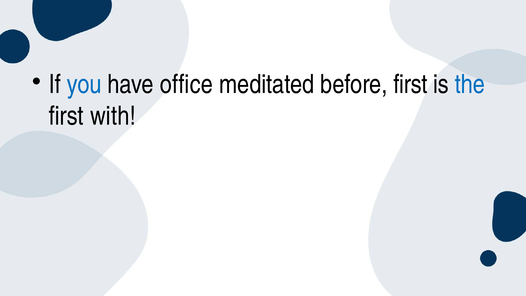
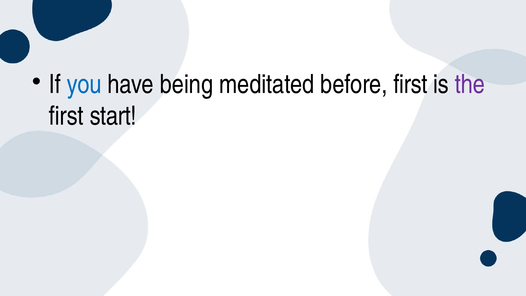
office: office -> being (186, 84)
the colour: blue -> purple (470, 84)
with: with -> start (113, 116)
